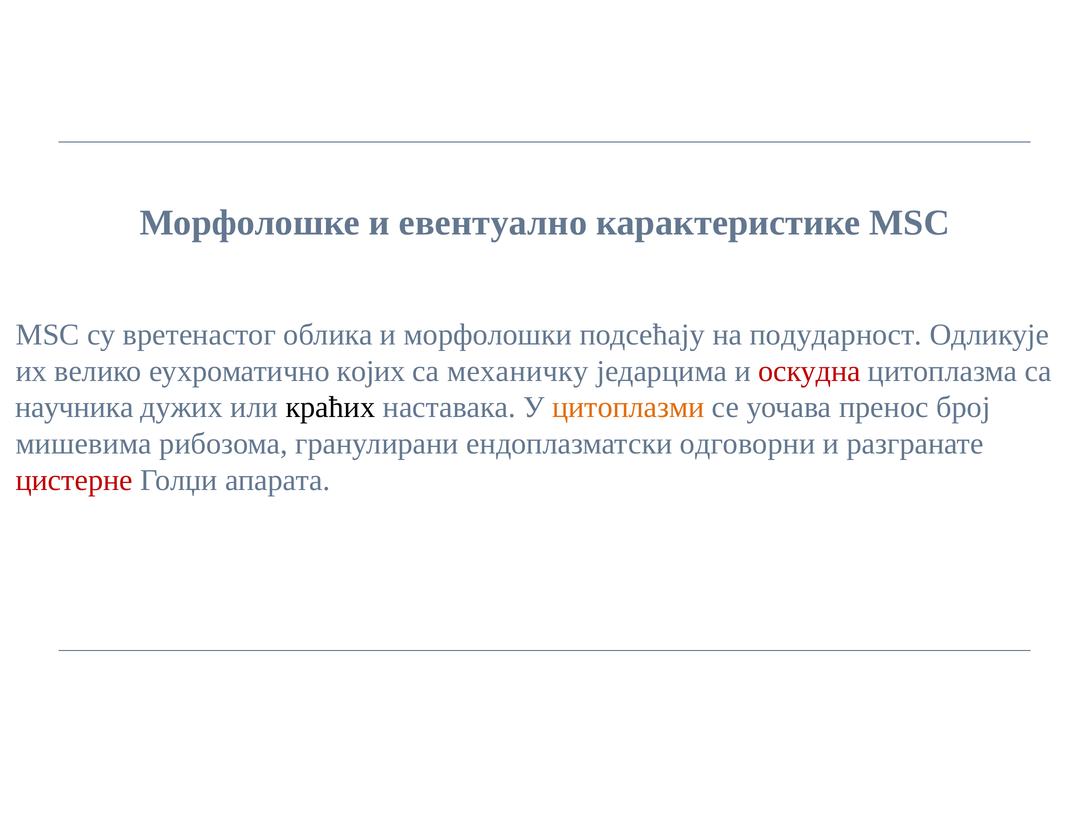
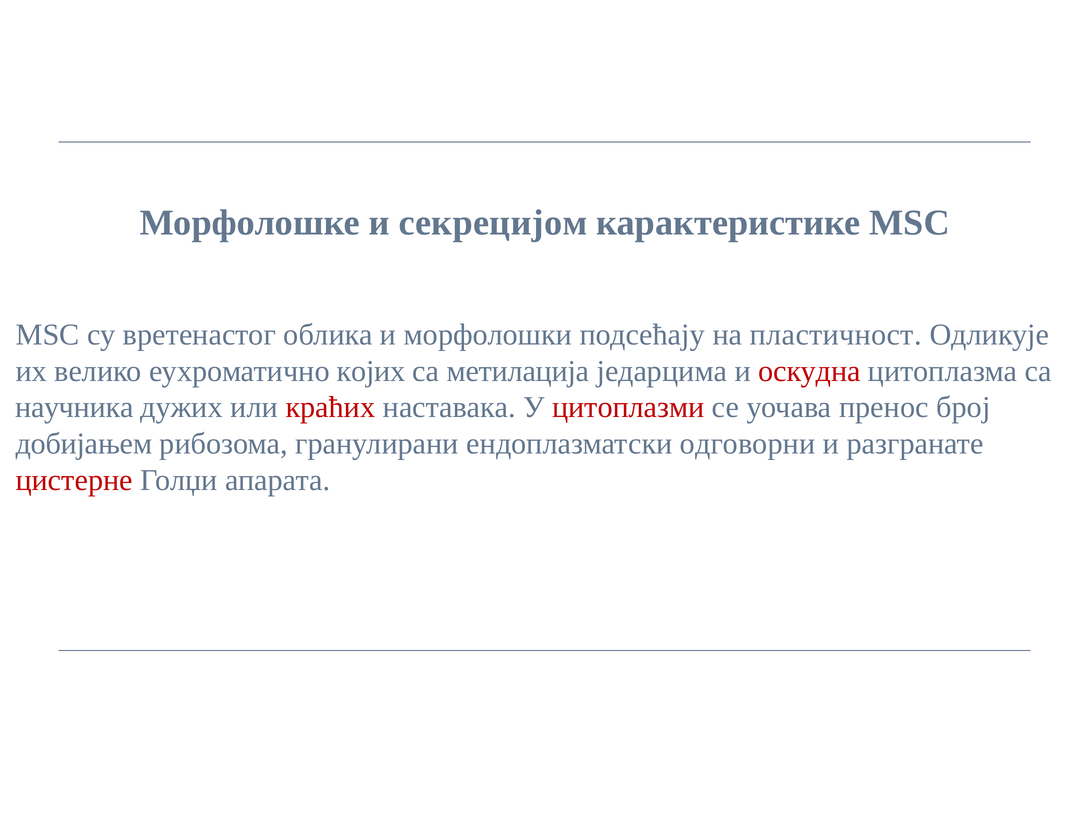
евентуално: евентуално -> секрецијом (493, 223)
подударност: подударност -> пластичност (836, 335)
механичку: механичку -> метилација (518, 371)
краћих colour: black -> red (330, 407)
цитоплазми colour: orange -> red (628, 407)
мишевима: мишевима -> добијањем (84, 444)
